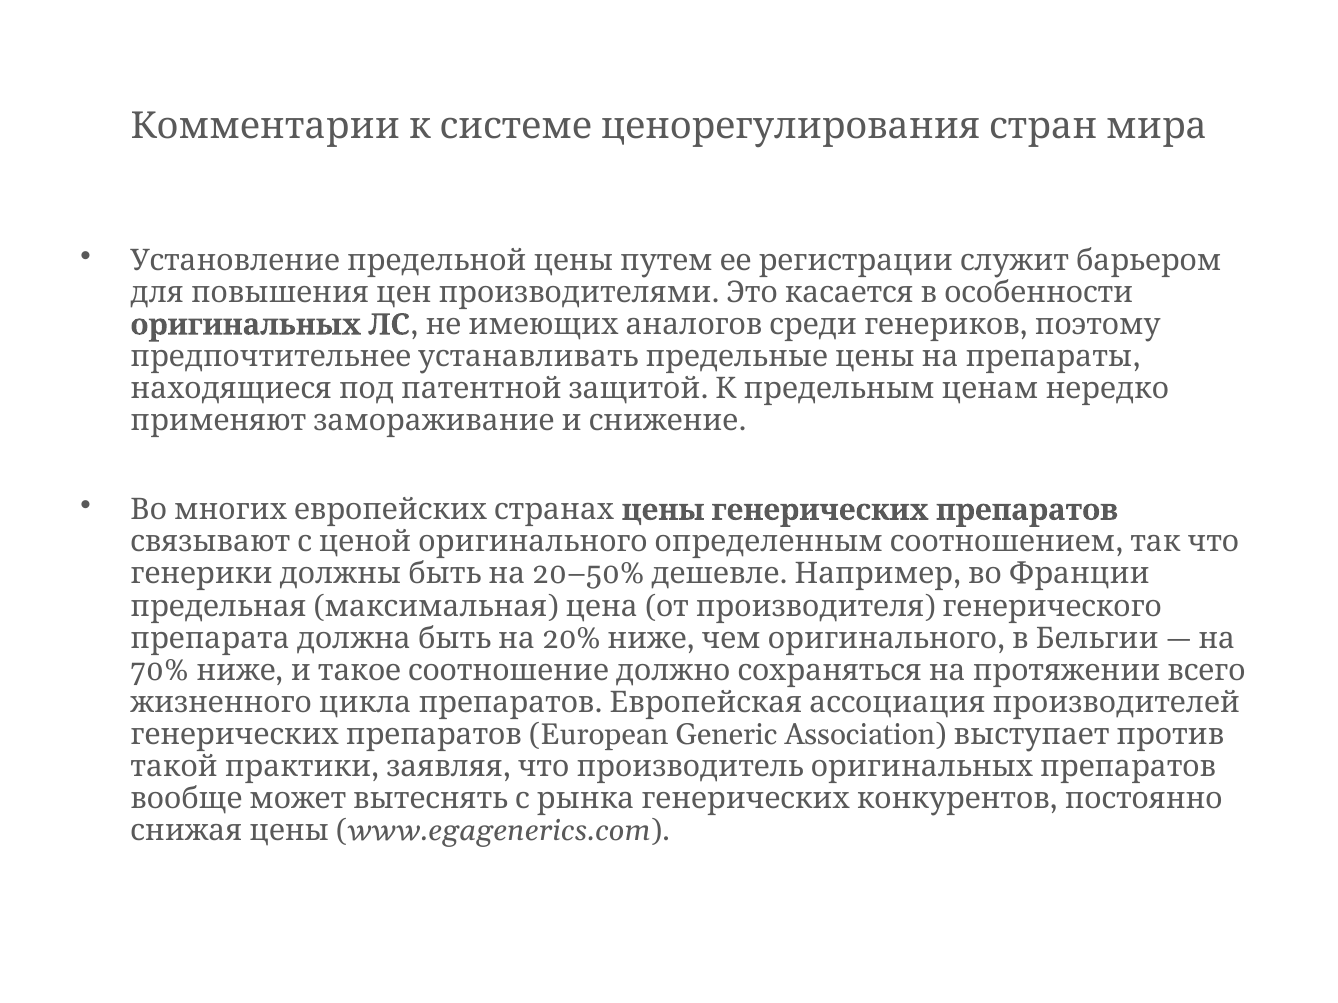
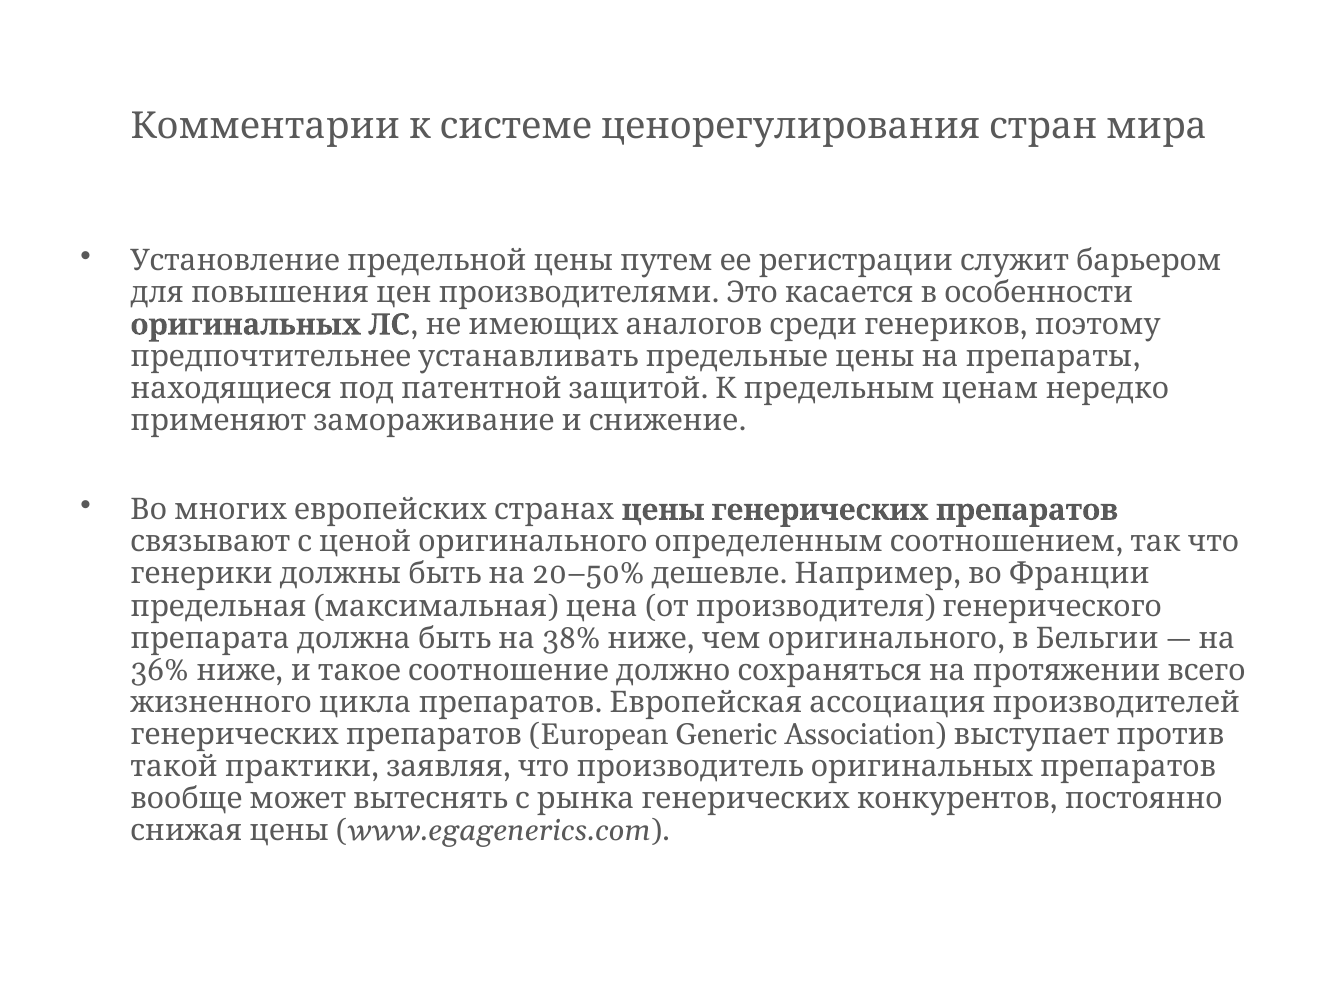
20%: 20% -> 38% (571, 639)
70%: 70% -> 36% (160, 671)
